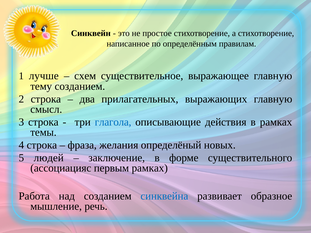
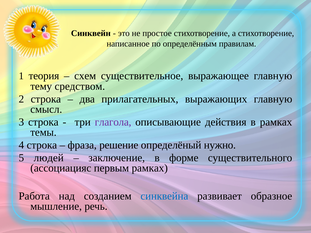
лучше: лучше -> теория (44, 76)
тему созданием: созданием -> средством (80, 86)
глагола colour: blue -> purple (113, 122)
желания: желания -> решение (119, 145)
новых: новых -> нужно (220, 145)
